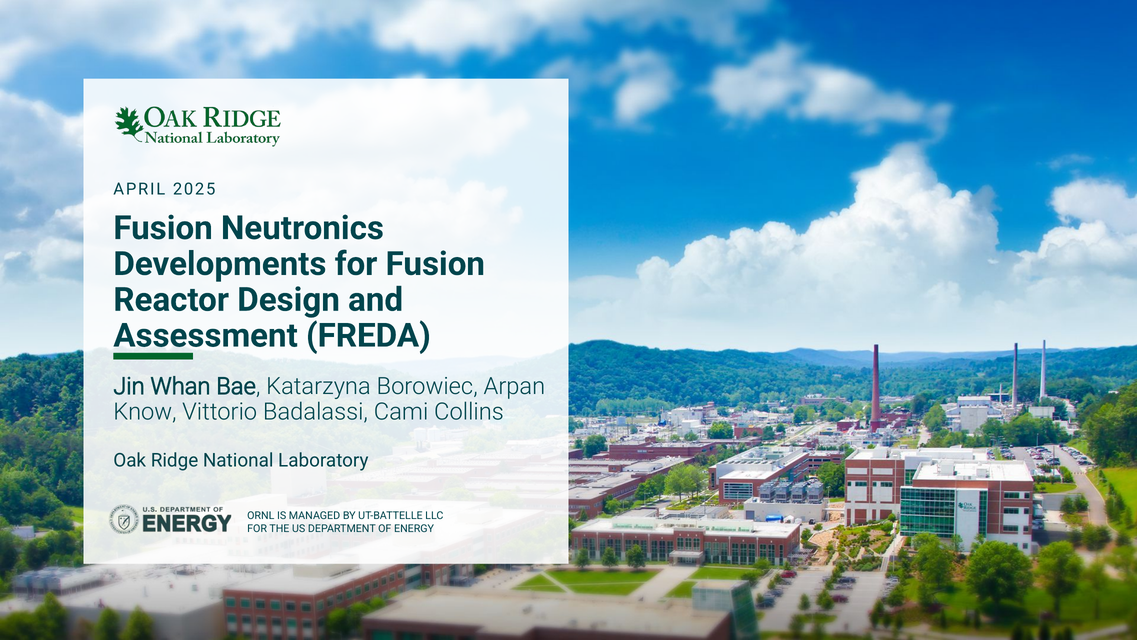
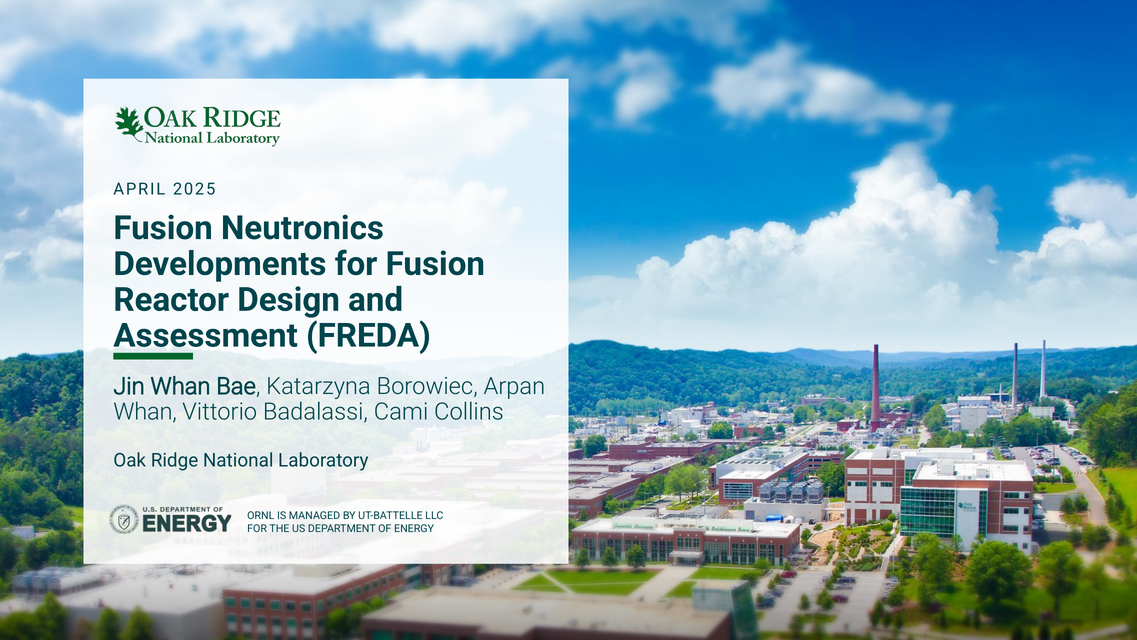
Know: Know -> Whan (145, 412)
